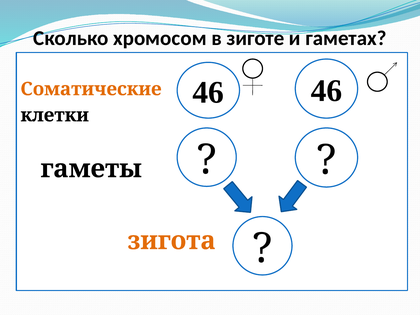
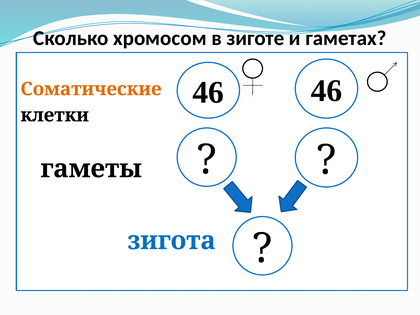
зигота colour: orange -> blue (172, 241)
